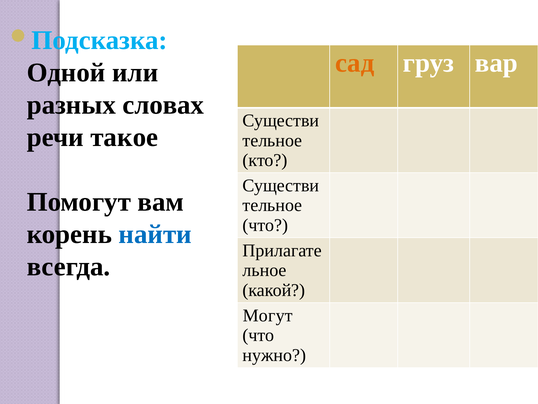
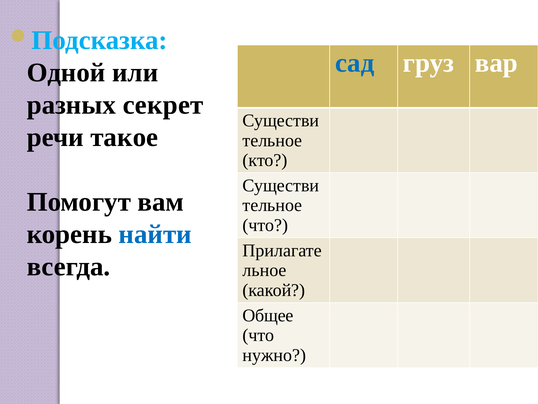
сад colour: orange -> blue (355, 63)
словах: словах -> секрет (163, 105)
Могут: Могут -> Общее (268, 315)
